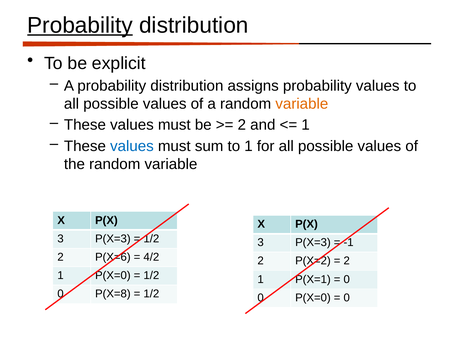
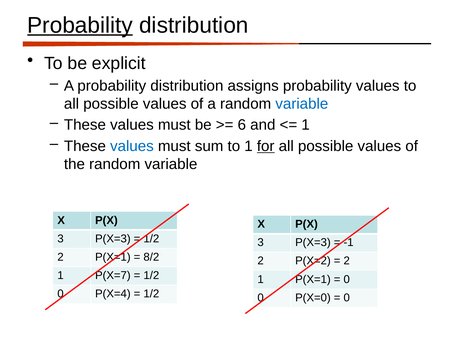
variable colour: orange -> blue (302, 104)
2: 2 -> 6 (242, 125)
for underline: none -> present (266, 146)
2 P(X=6: P(X=6 -> P(X=1 (113, 257)
4/2: 4/2 -> 8/2 (151, 257)
1 P(X=0: P(X=0 -> P(X=7 (113, 275)
P(X=8: P(X=8 -> P(X=4 (113, 294)
